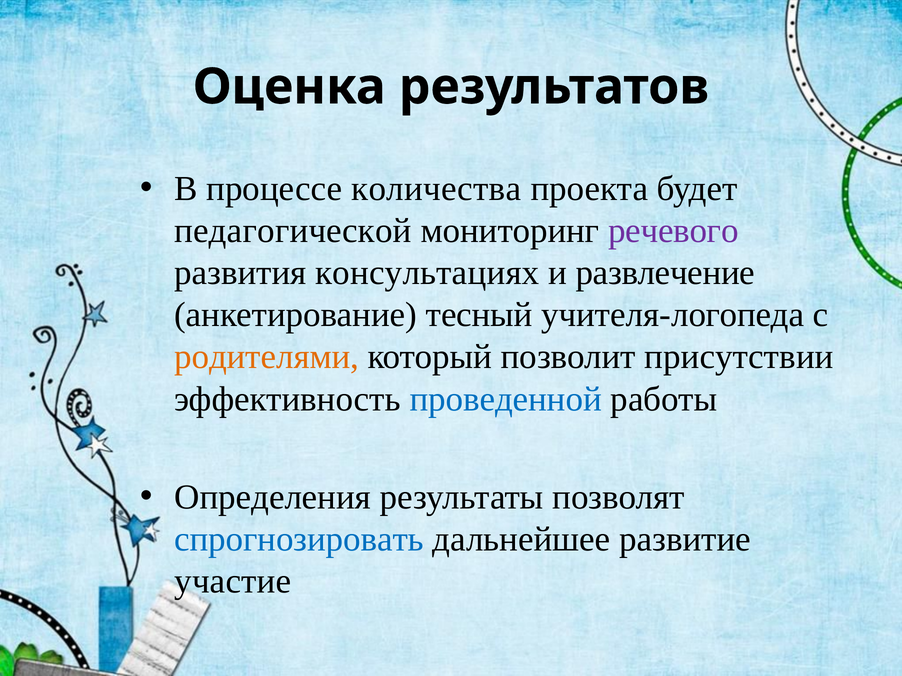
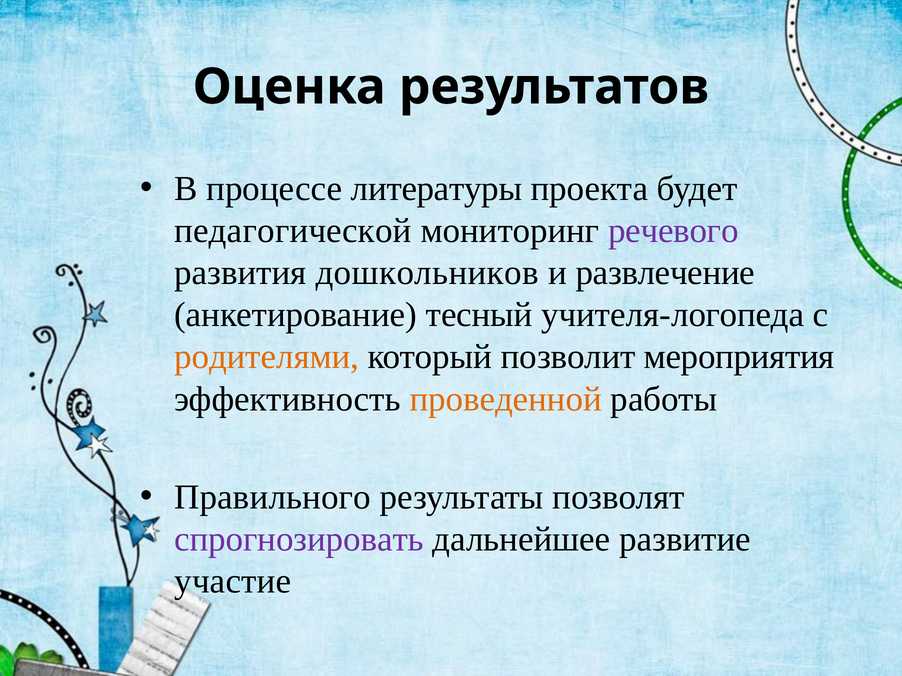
количества: количества -> литературы (437, 189)
консультациях: консультациях -> дошкольников (427, 273)
присутствии: присутствии -> мероприятия (739, 357)
проведенной colour: blue -> orange (506, 399)
Определения: Определения -> Правильного (273, 498)
спрогнозировать colour: blue -> purple (299, 540)
